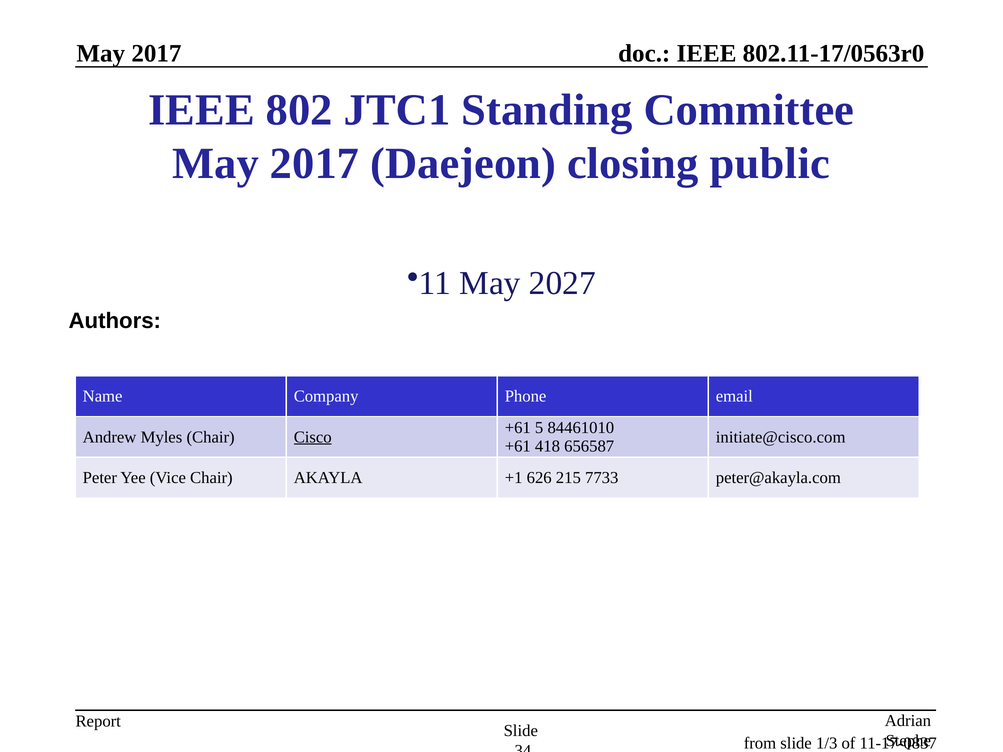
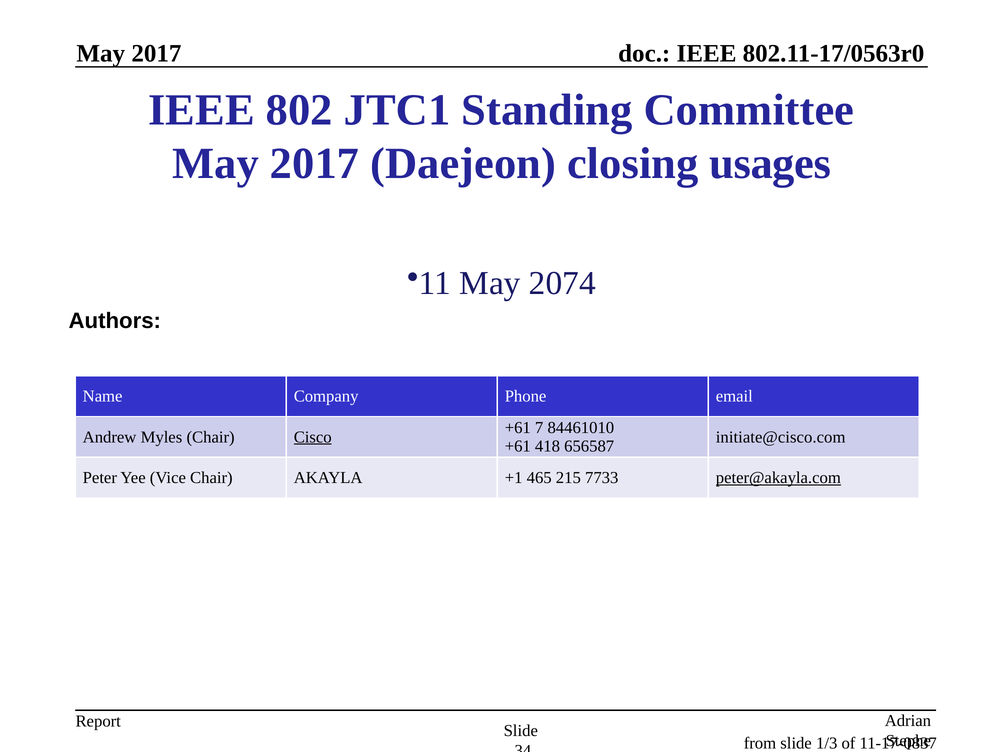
public: public -> usages (770, 164)
2027: 2027 -> 2074 (562, 283)
5: 5 -> 7 (539, 428)
626: 626 -> 465 (539, 478)
peter@akayla.com underline: none -> present (778, 478)
